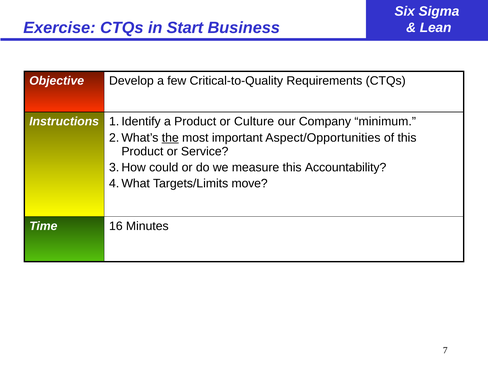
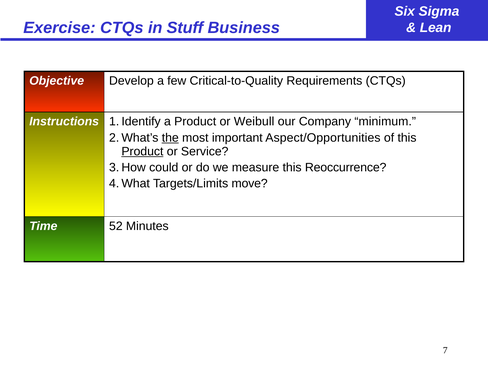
Start: Start -> Stuff (185, 28)
Culture: Culture -> Weibull (254, 122)
Product underline: none -> present (142, 151)
Accountability: Accountability -> Reoccurrence (346, 167)
16: 16 -> 52 (116, 226)
